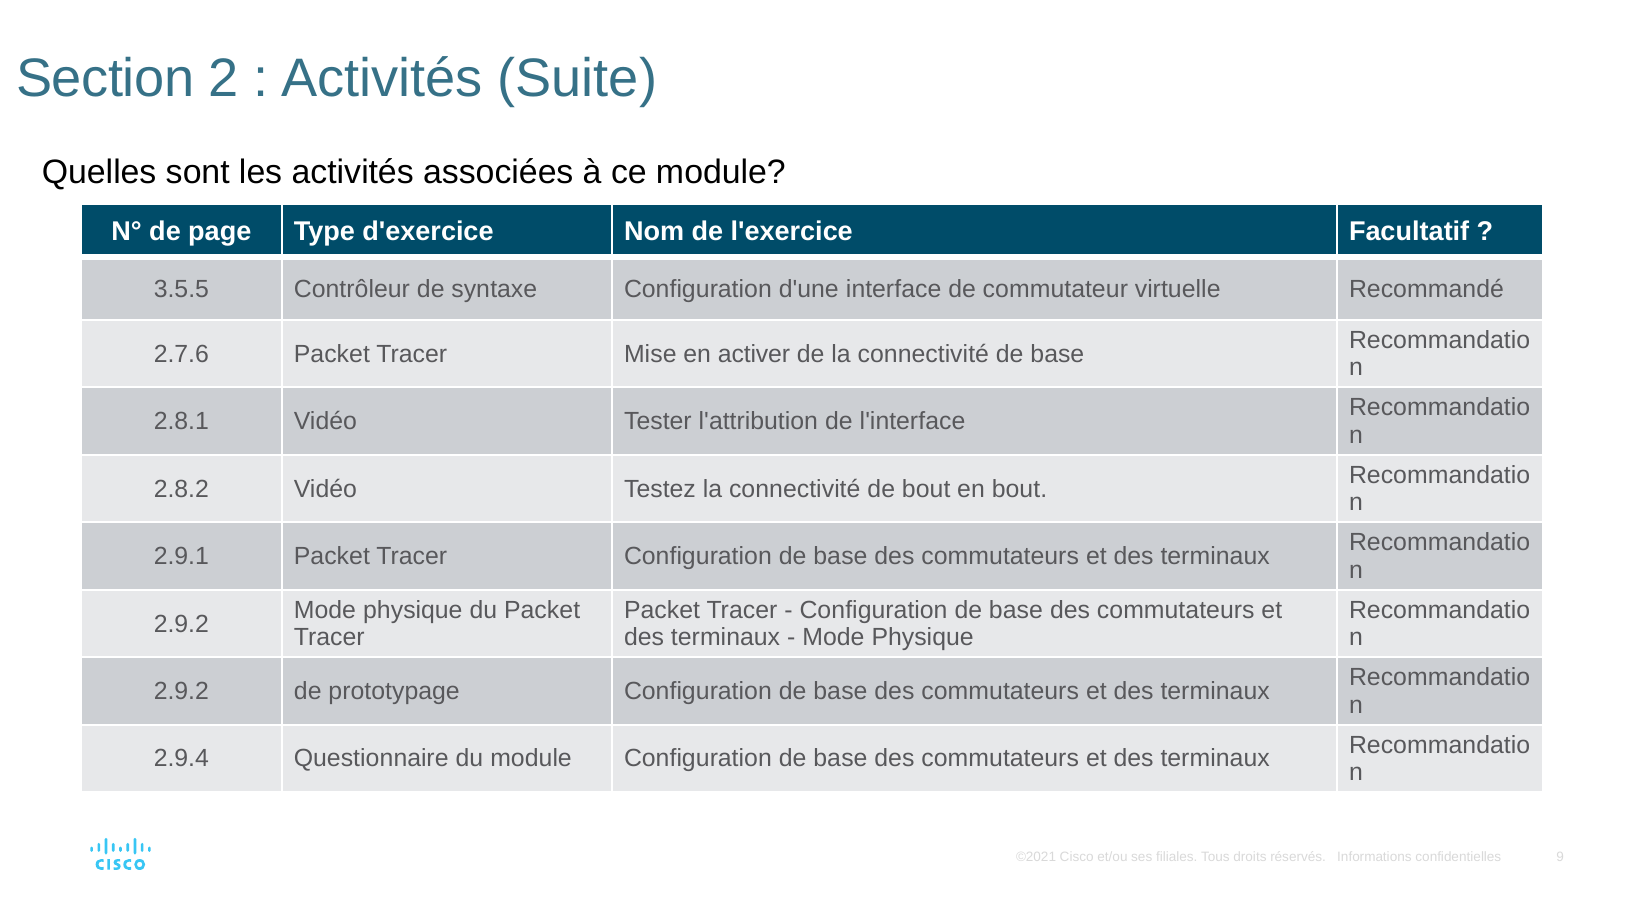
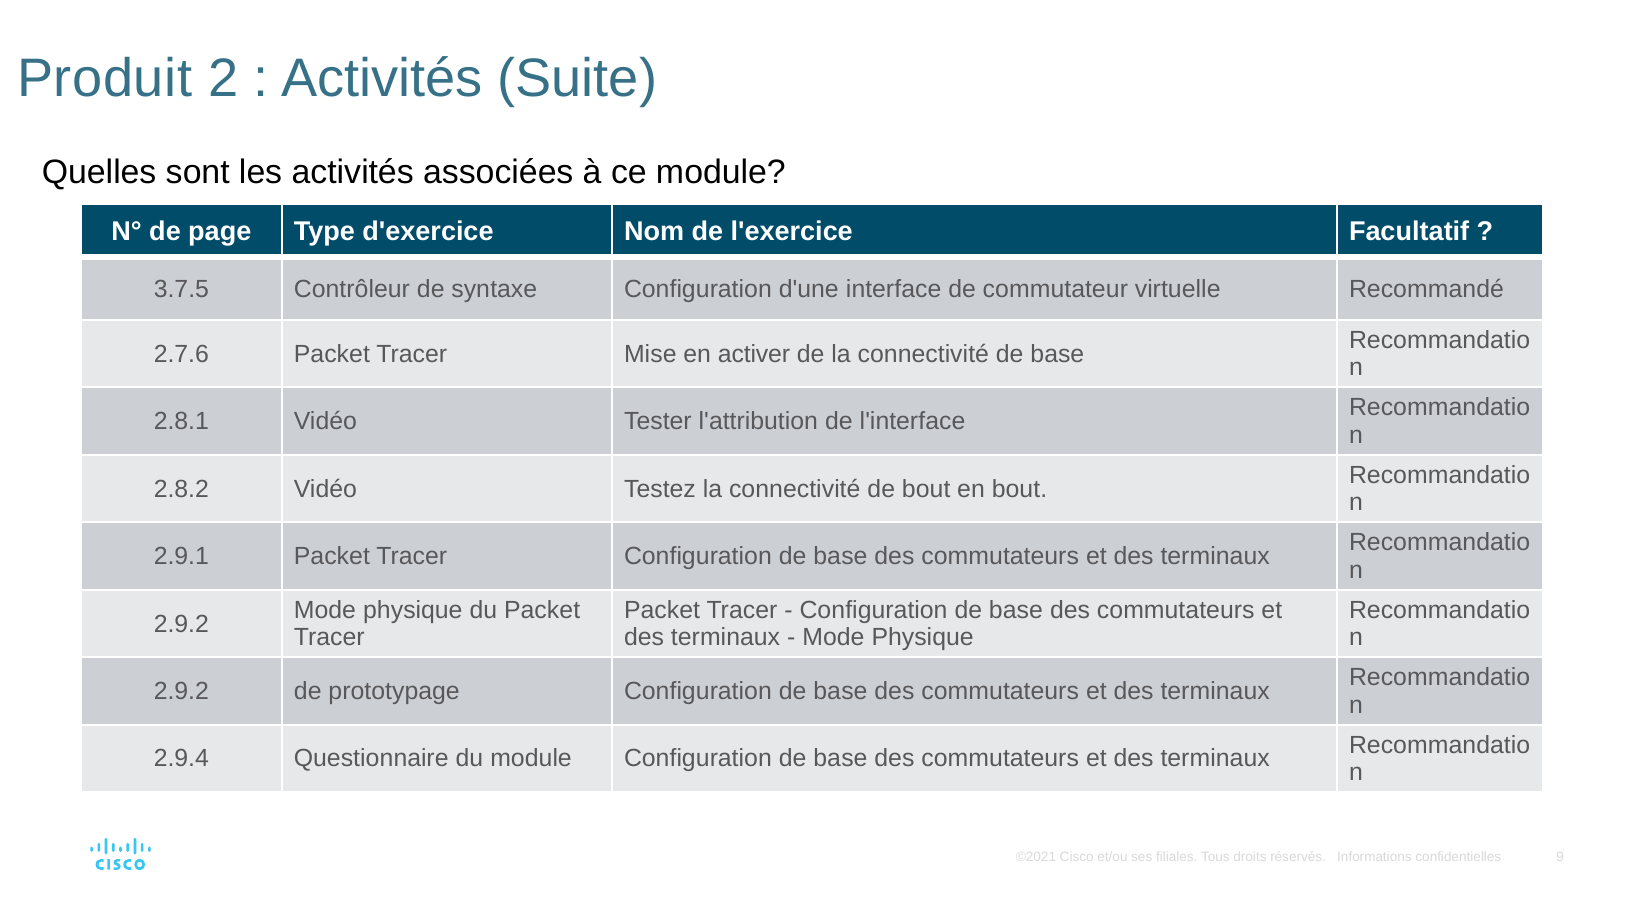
Section: Section -> Produit (105, 78)
3.5.5: 3.5.5 -> 3.7.5 (181, 289)
